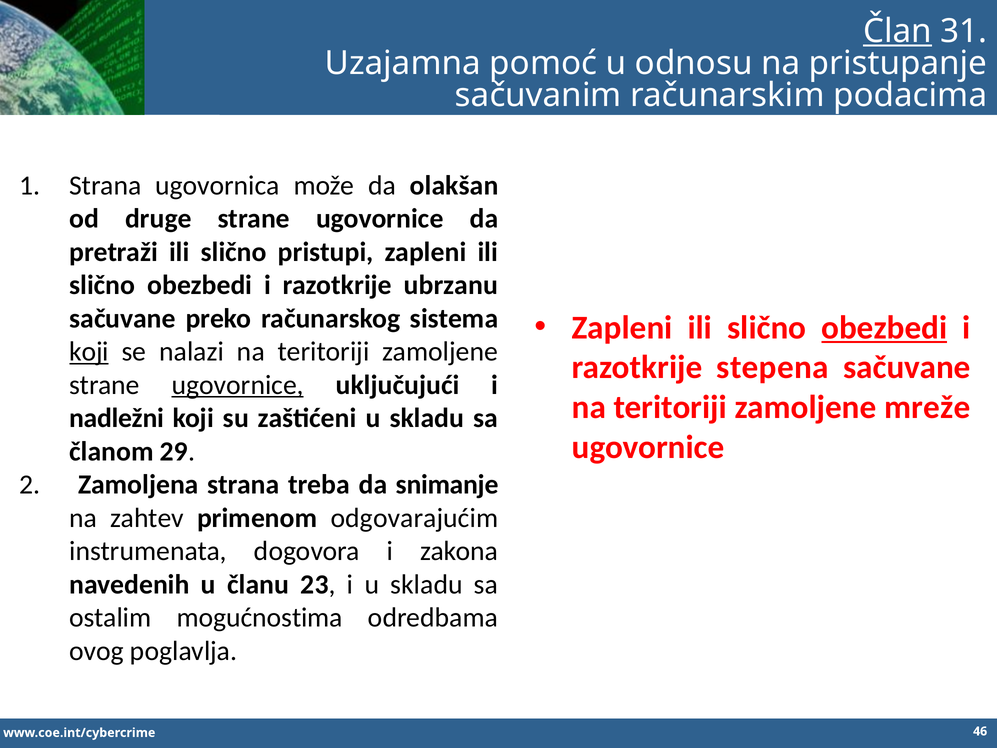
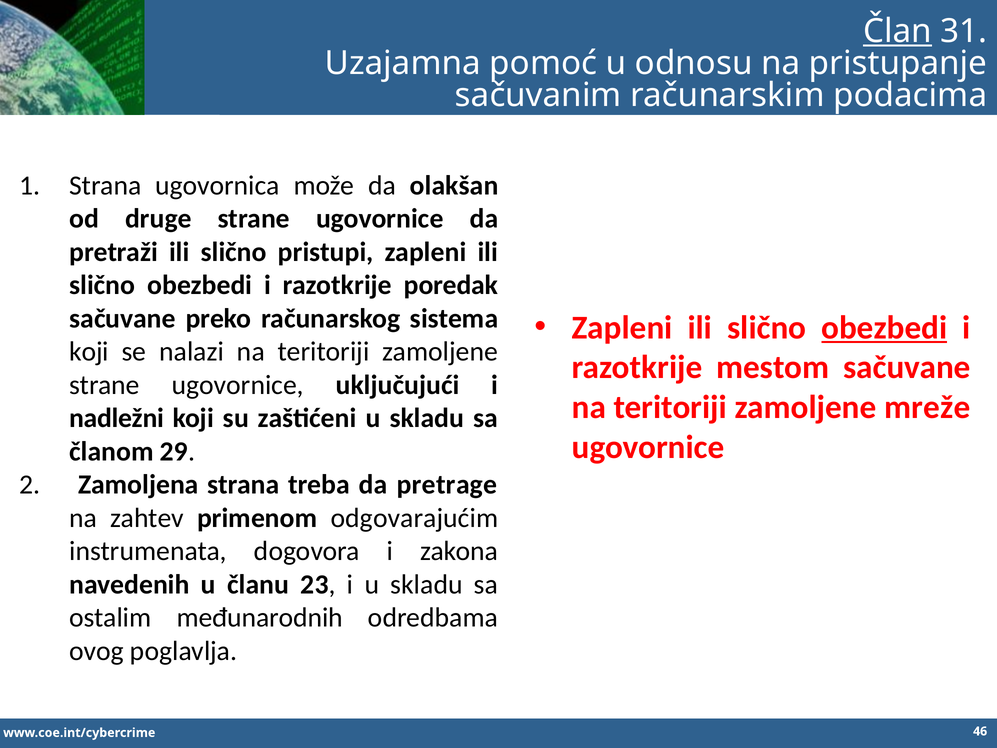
ubrzanu: ubrzanu -> poredak (451, 285)
koji underline: present -> none (89, 352)
stepena: stepena -> mestom (773, 367)
ugovornice underline: present -> none (238, 385)
snimanje: snimanje -> pretrage (447, 485)
mogućnostima: mogućnostima -> međunarodnih (260, 618)
